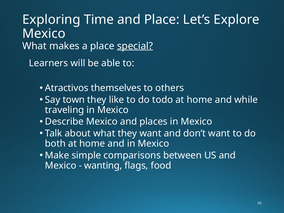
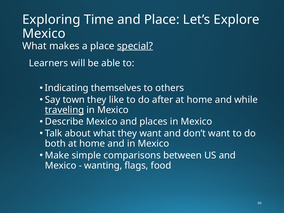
Atractivos: Atractivos -> Indicating (67, 88)
todo: todo -> after (163, 100)
traveling underline: none -> present (64, 110)
